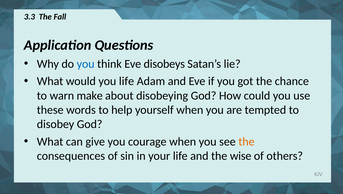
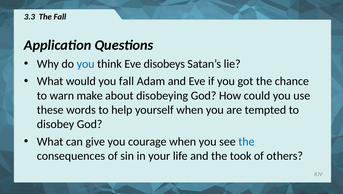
you life: life -> fall (126, 81)
the colour: orange -> blue (246, 141)
wise: wise -> took (241, 156)
